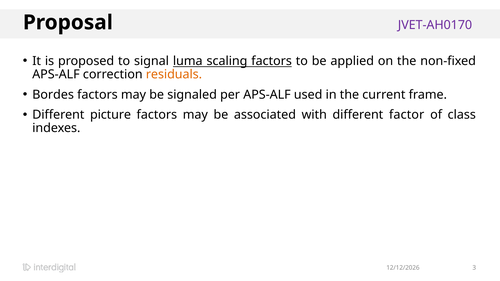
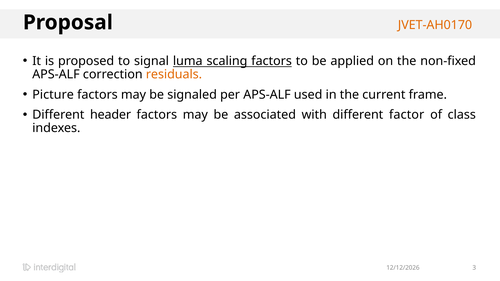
JVET-AH0170 colour: purple -> orange (435, 25)
Bordes: Bordes -> Picture (53, 95)
picture: picture -> header (111, 115)
